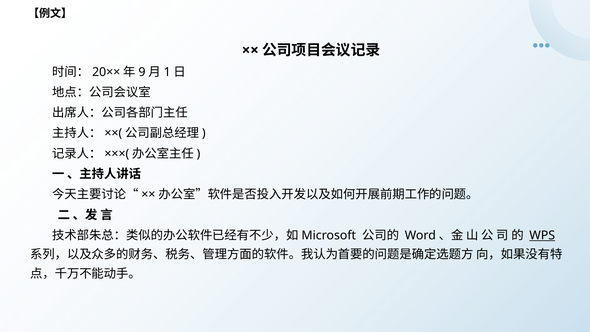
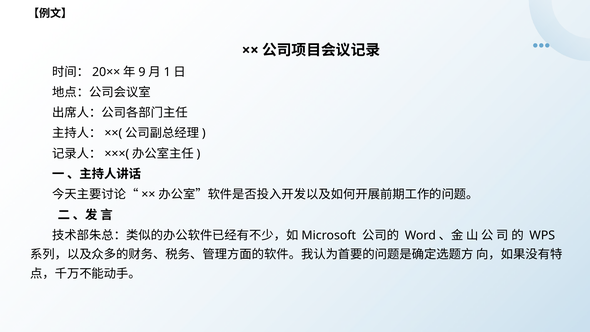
WPS underline: present -> none (542, 235)
